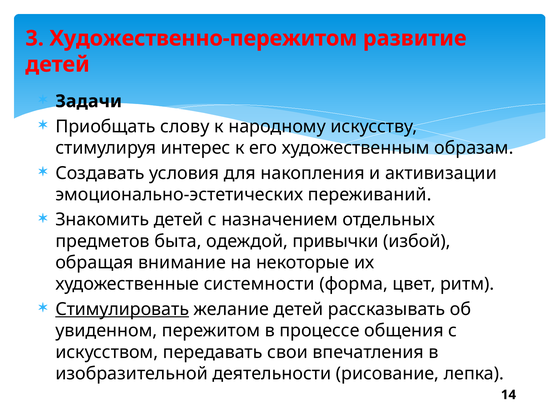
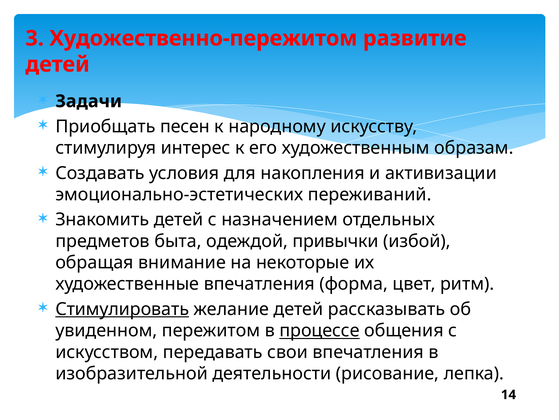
слову: слову -> песен (185, 126)
художественные системности: системности -> впечатления (259, 284)
процессе underline: none -> present (319, 330)
